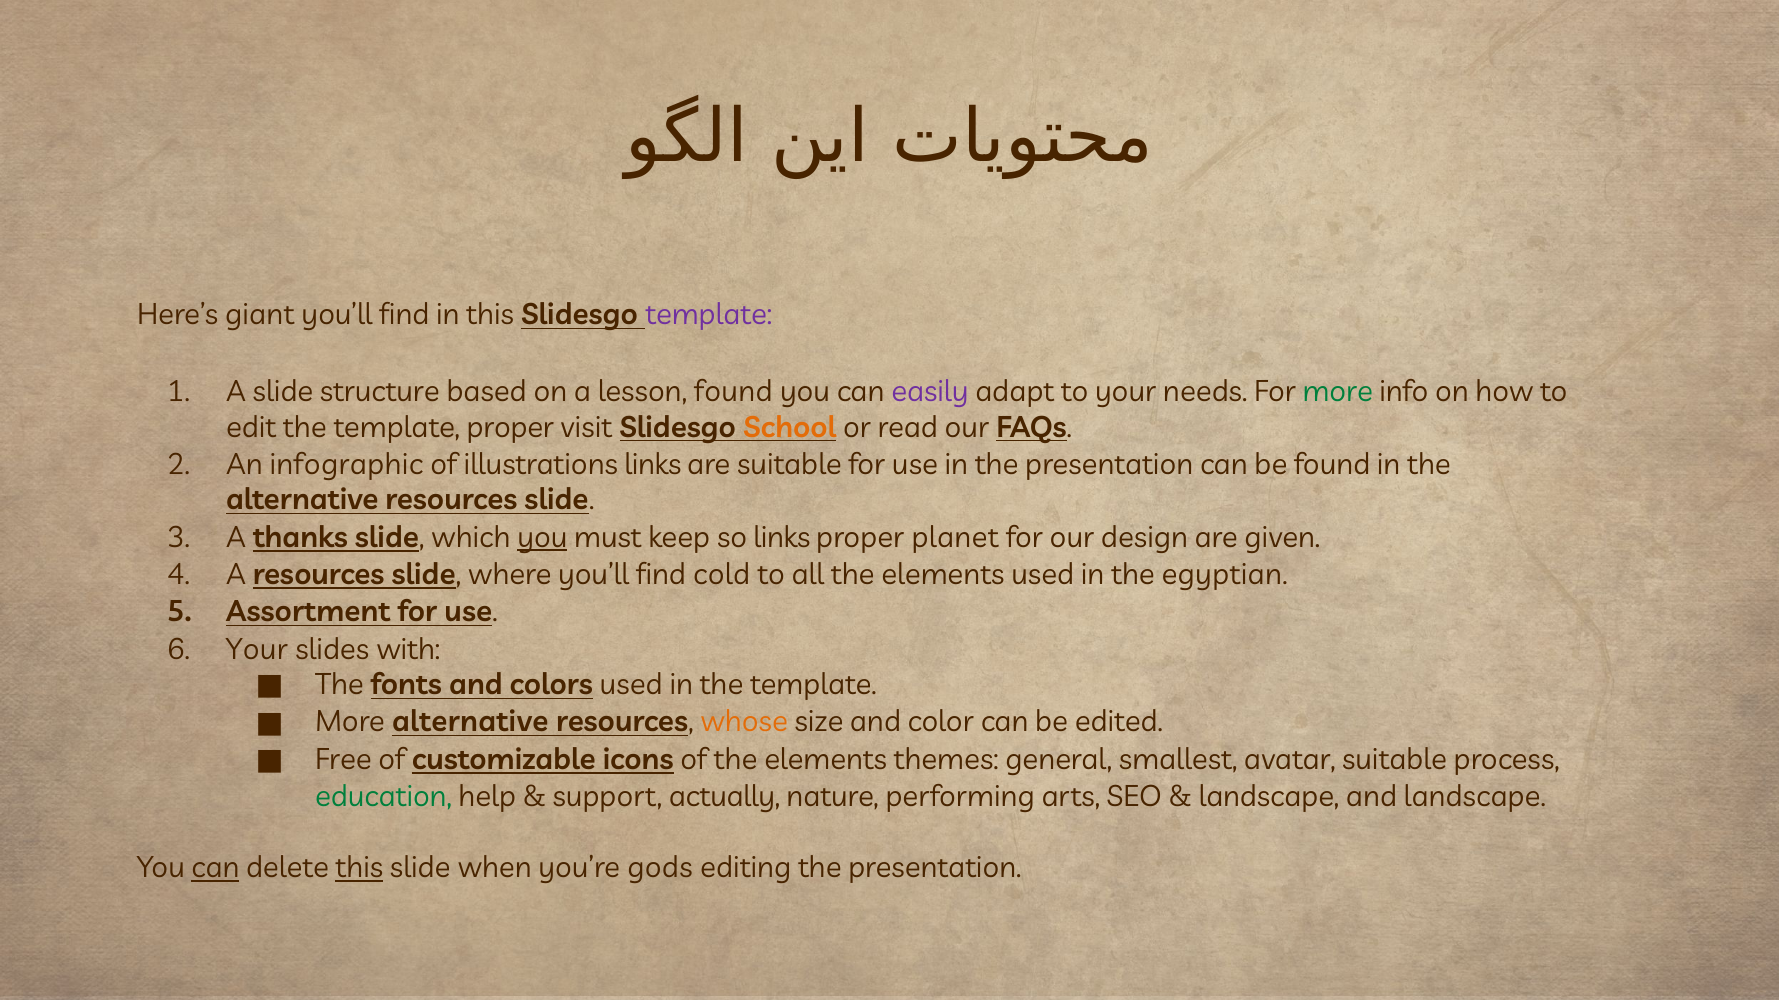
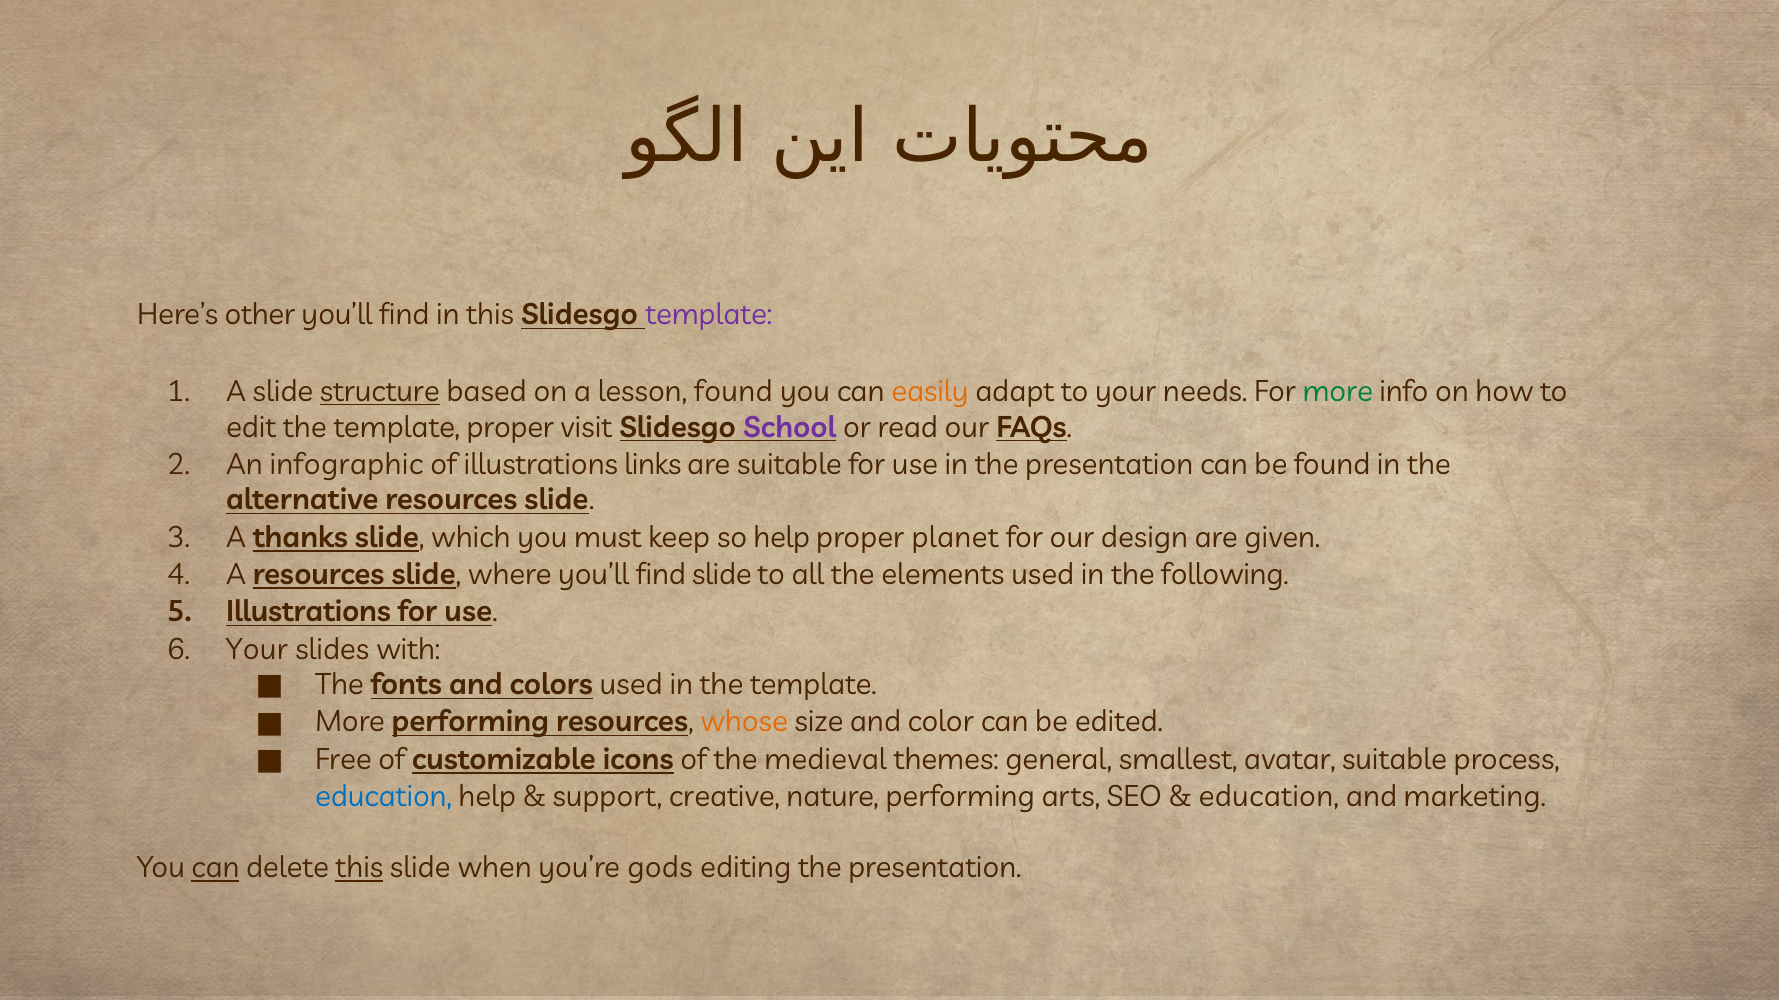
giant: giant -> other (260, 315)
structure underline: none -> present (380, 392)
easily colour: purple -> orange (930, 392)
School colour: orange -> purple (790, 428)
you underline: present -> none (542, 538)
so links: links -> help (782, 538)
find cold: cold -> slide (722, 575)
egyptian: egyptian -> following (1225, 575)
Assortment: Assortment -> Illustrations (308, 612)
More alternative: alternative -> performing (470, 723)
of the elements: elements -> medieval (826, 760)
education colour: green -> blue (383, 797)
actually: actually -> creative (724, 797)
landscape: landscape -> education (1269, 797)
and landscape: landscape -> marketing (1475, 797)
